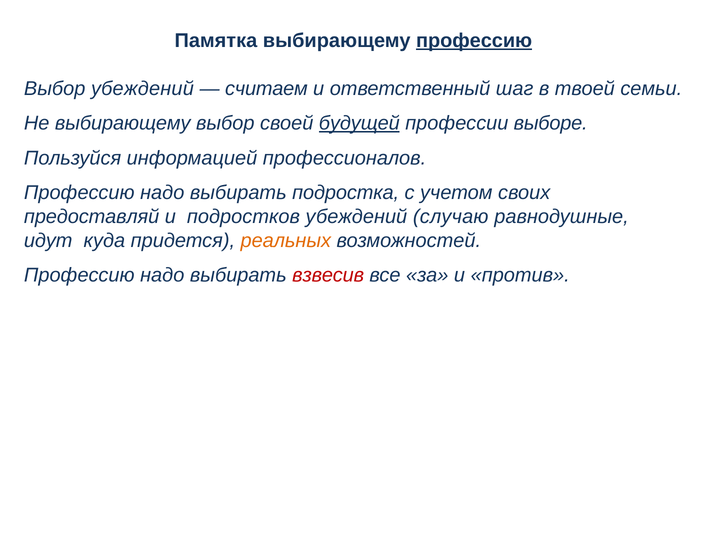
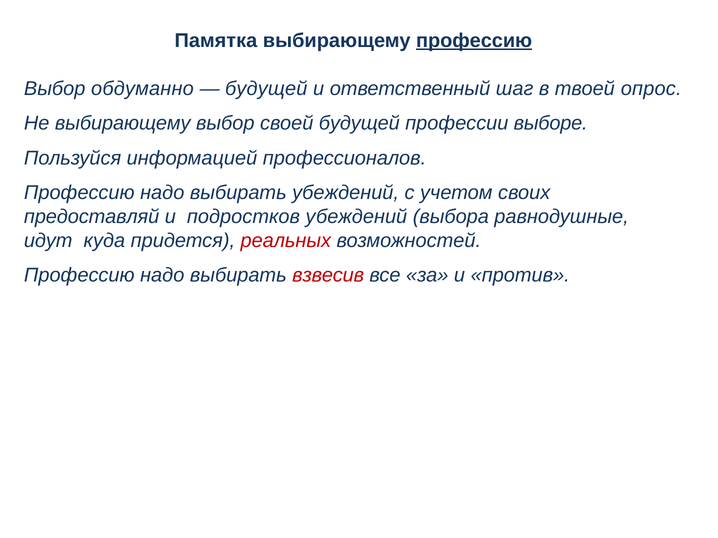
Выбор убеждений: убеждений -> обдуманно (142, 89)
считаем: считаем -> будущей (266, 89)
семьи: семьи -> опрос (651, 89)
будущей underline: present -> none (359, 123)
выбирать подростка: подростка -> убеждений (346, 193)
случаю: случаю -> выбора (451, 217)
реальных colour: orange -> red (286, 241)
